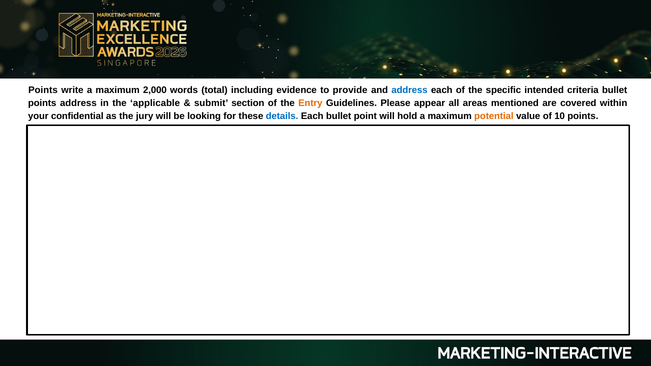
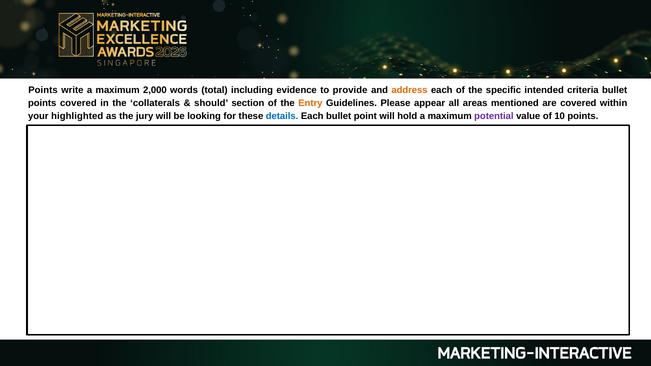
address colour: blue -> orange (410, 90)
points address: address -> covered (78, 103)
applicable: applicable -> collaterals (155, 103)
submit: submit -> should (211, 103)
confidential: confidential -> highlighted (77, 116)
potential colour: orange -> purple (494, 116)
